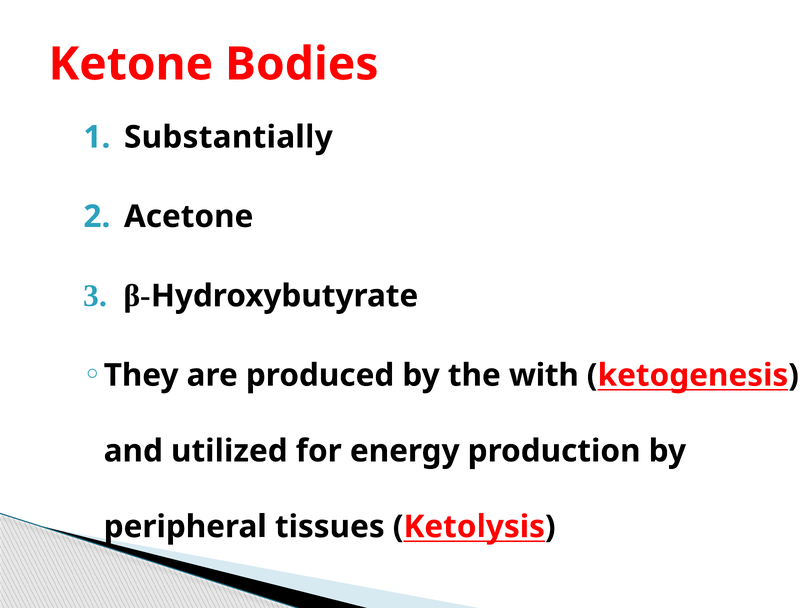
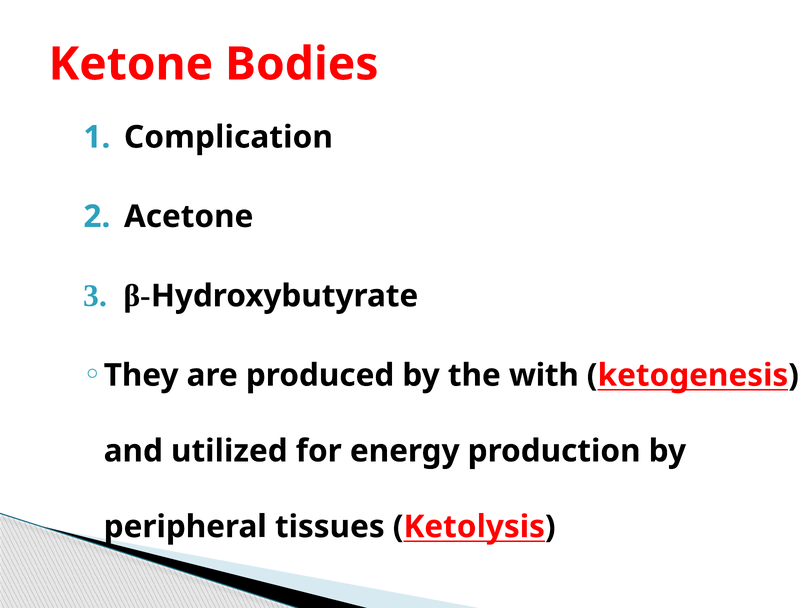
Substantially: Substantially -> Complication (228, 137)
